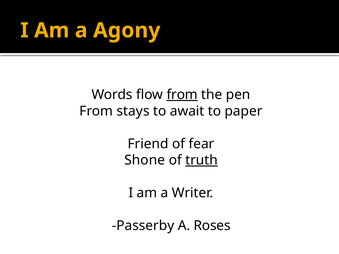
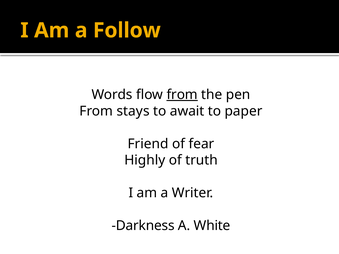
Agony: Agony -> Follow (127, 30)
Shone: Shone -> Highly (145, 160)
truth underline: present -> none (202, 160)
Passerby: Passerby -> Darkness (143, 226)
Roses: Roses -> White (212, 226)
